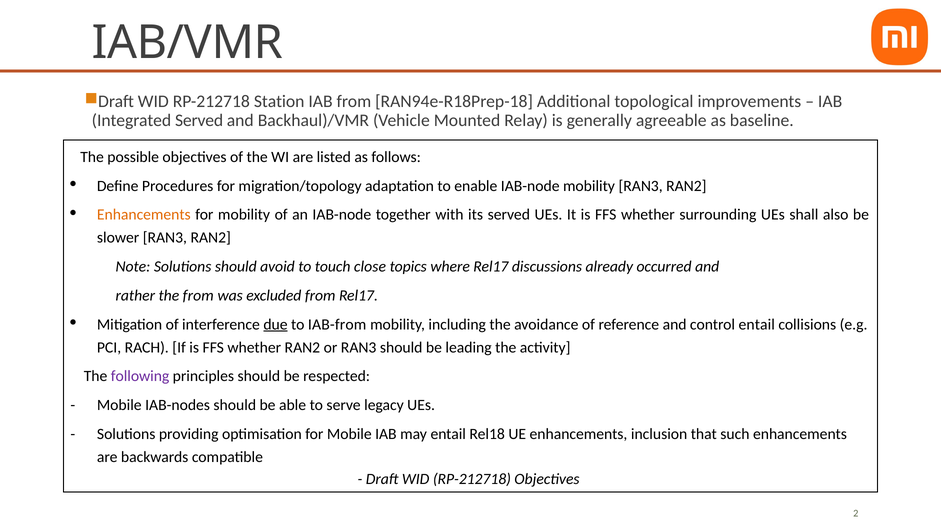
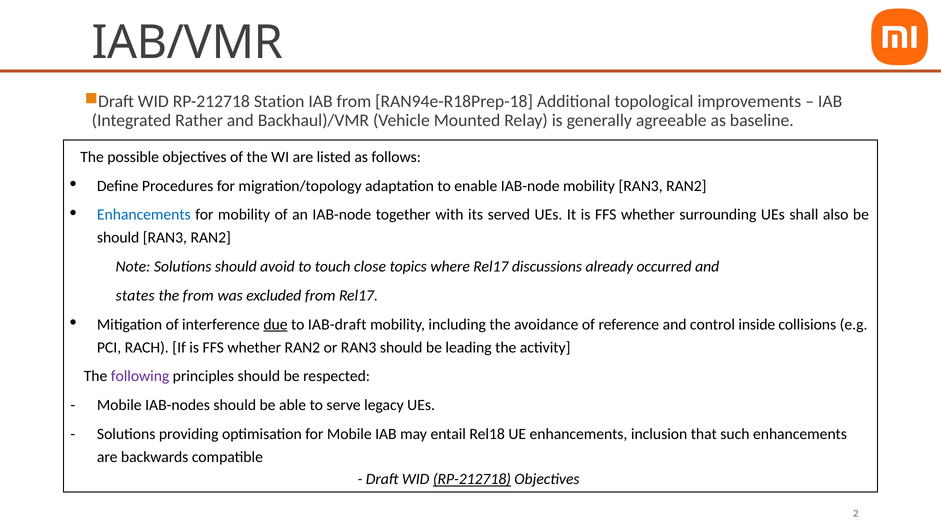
Integrated Served: Served -> Rather (199, 121)
Enhancements colour: orange -> blue (144, 215)
slower: slower -> should (118, 238)
rather: rather -> states (135, 296)
IAB-from: IAB-from -> IAB-draft (337, 325)
control entail: entail -> inside (757, 325)
RP-212718 underline: none -> present (472, 479)
